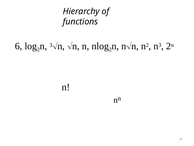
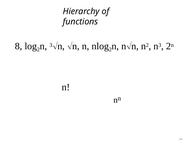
6: 6 -> 8 (19, 46)
